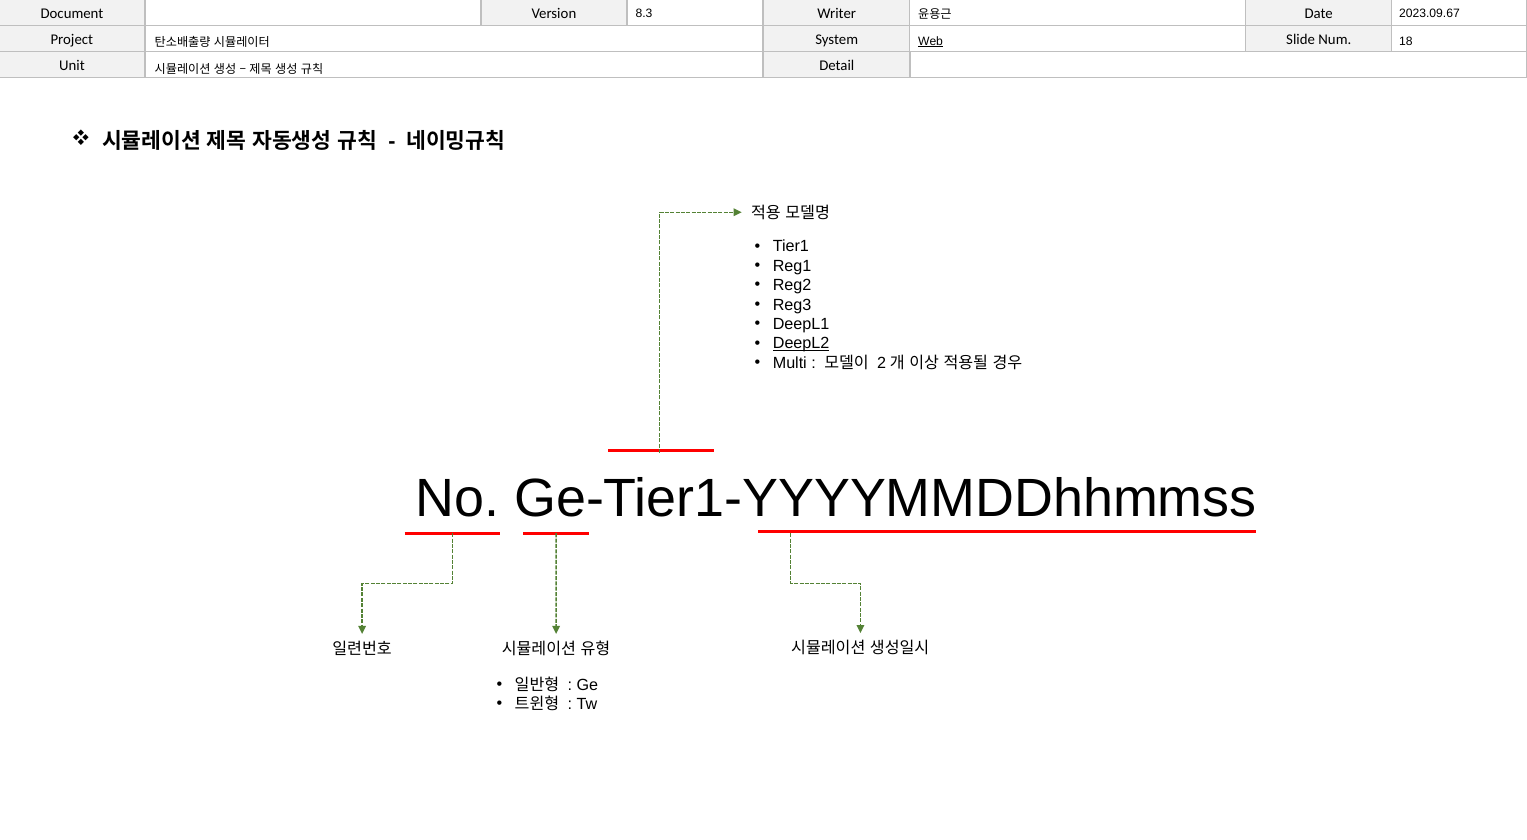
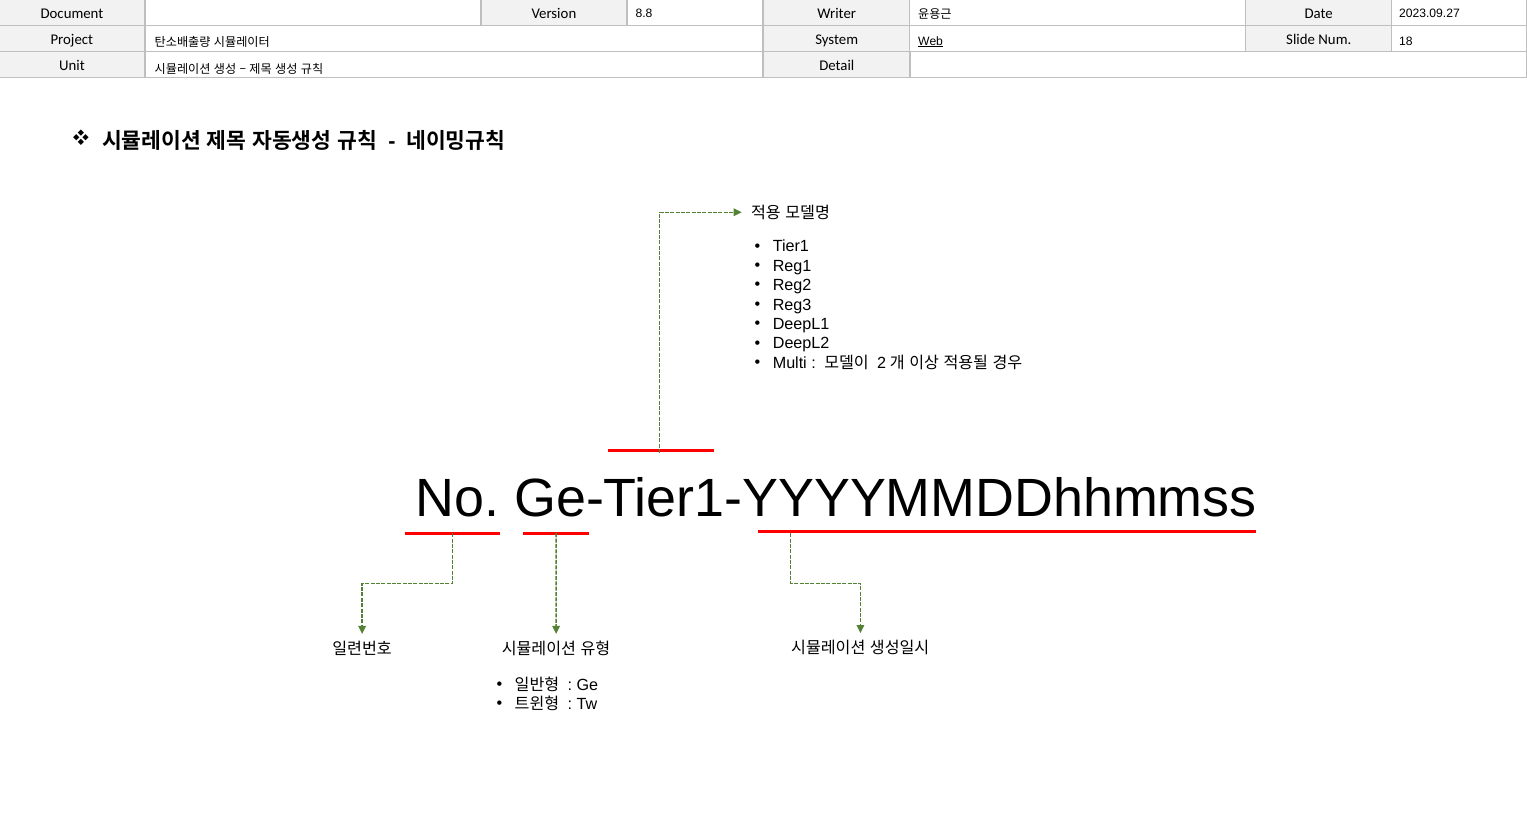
8.3: 8.3 -> 8.8 (644, 14)
2023.09.67: 2023.09.67 -> 2023.09.27 (1429, 14)
DeepL2 underline: present -> none (801, 344)
